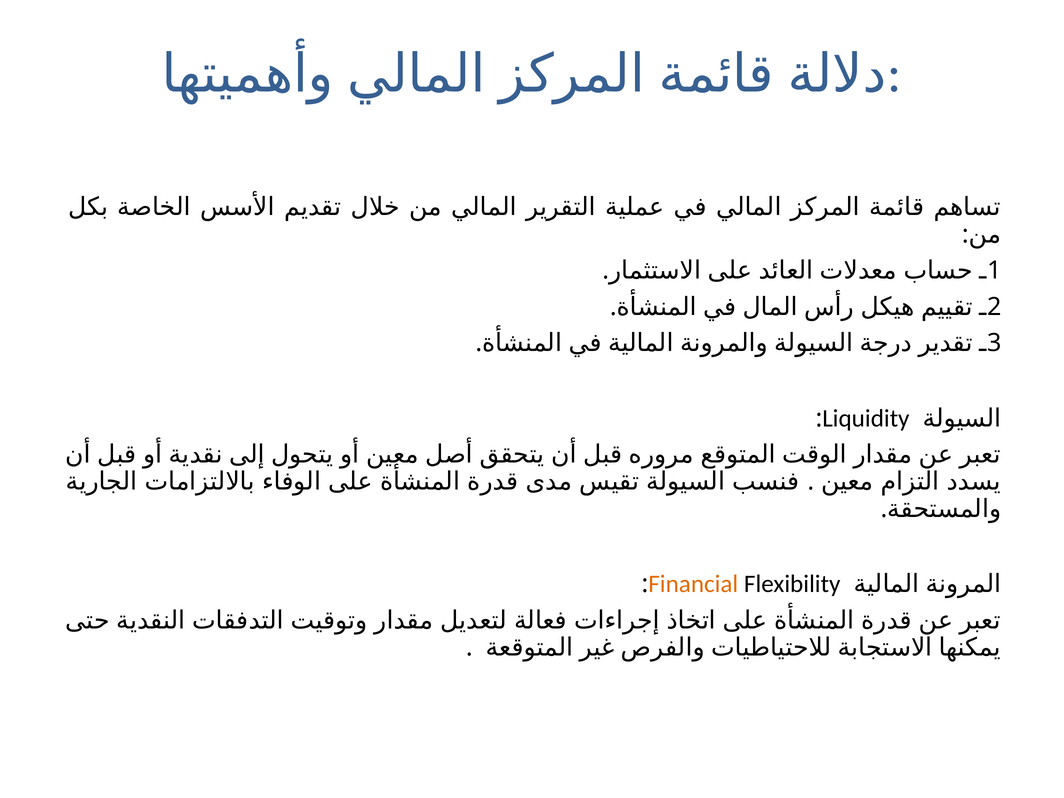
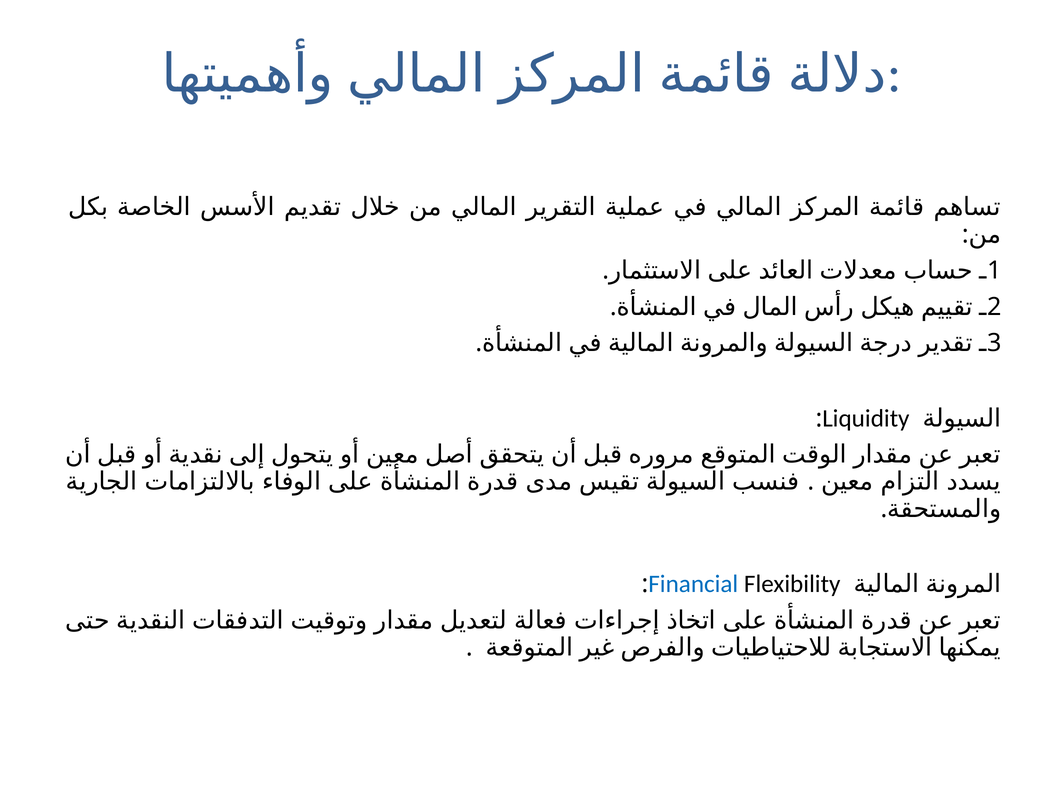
Financial colour: orange -> blue (693, 584)
